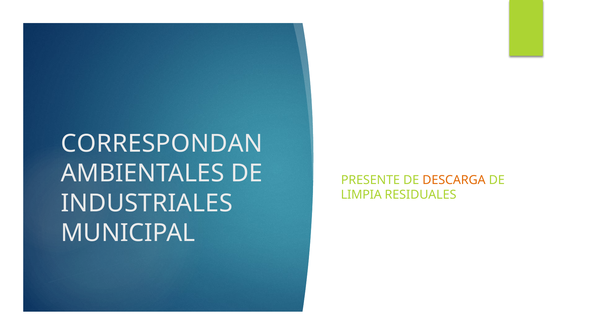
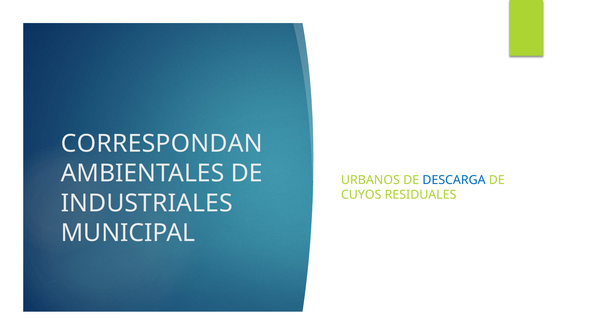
PRESENTE: PRESENTE -> URBANOS (370, 180)
DESCARGA colour: orange -> blue (454, 180)
LIMPIA: LIMPIA -> CUYOS (361, 195)
